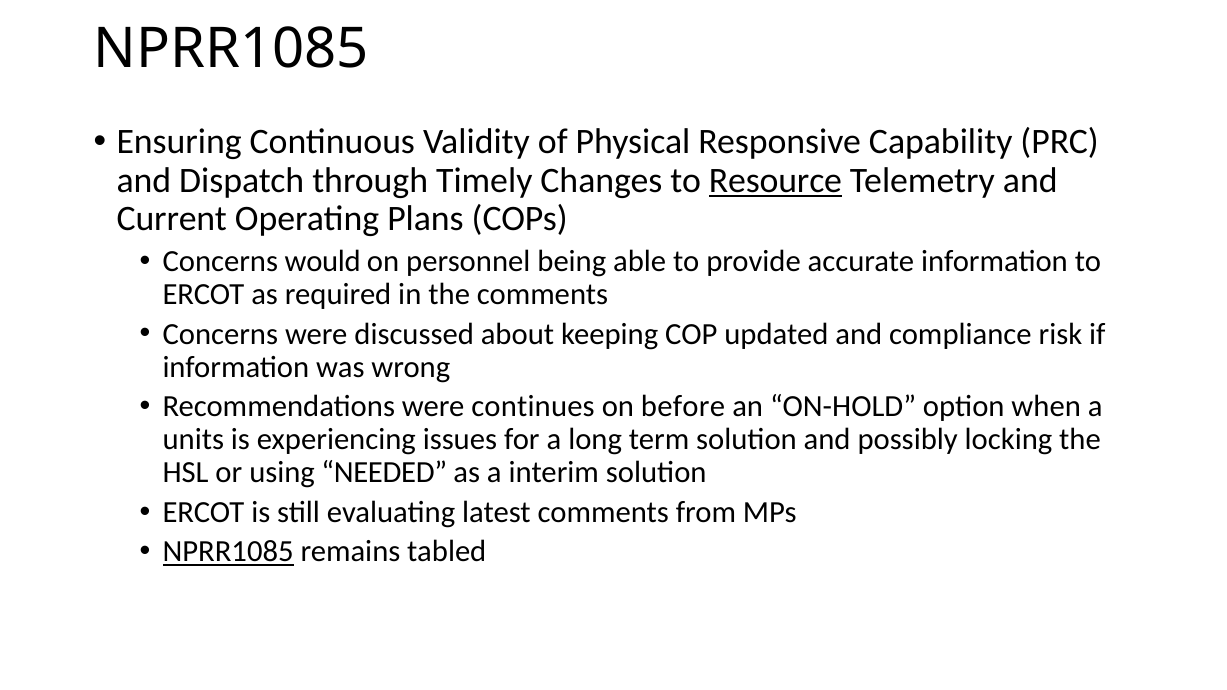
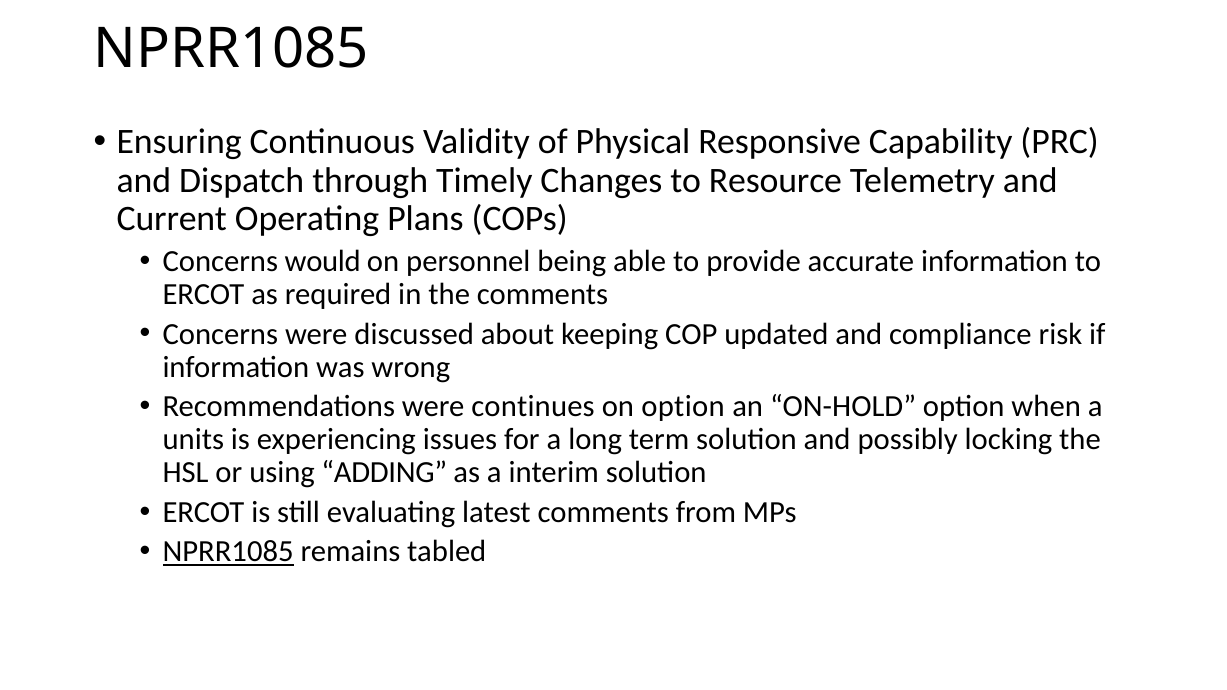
Resource underline: present -> none (775, 181)
on before: before -> option (683, 407)
NEEDED: NEEDED -> ADDING (384, 473)
